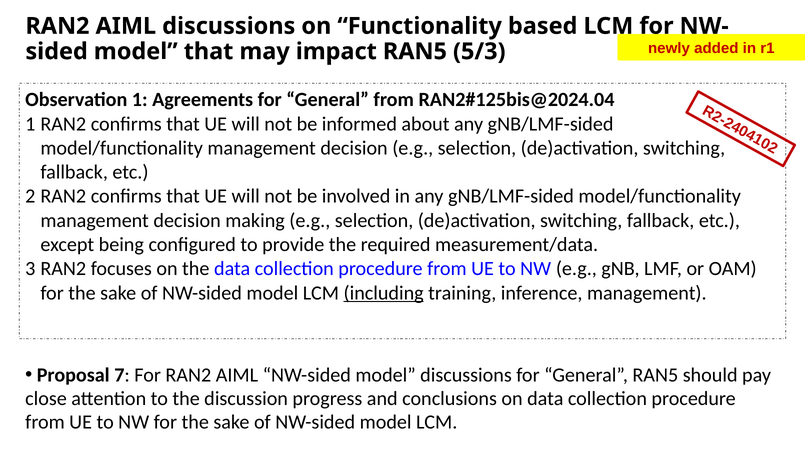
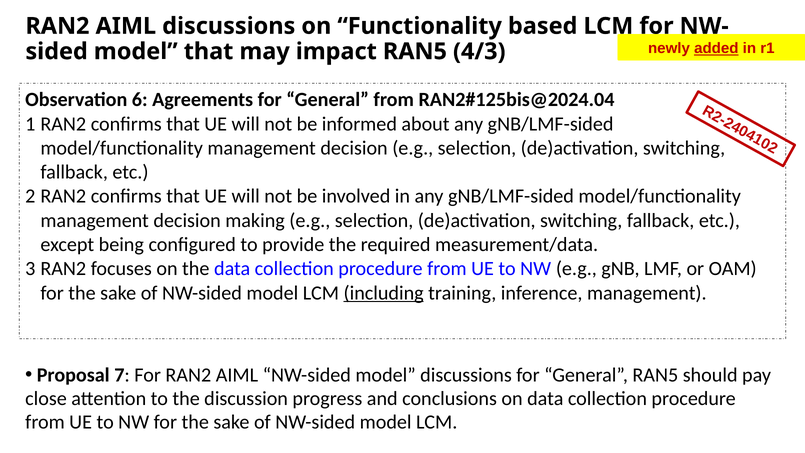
added underline: none -> present (716, 48)
5/3: 5/3 -> 4/3 (479, 51)
Observation 1: 1 -> 6 (140, 100)
